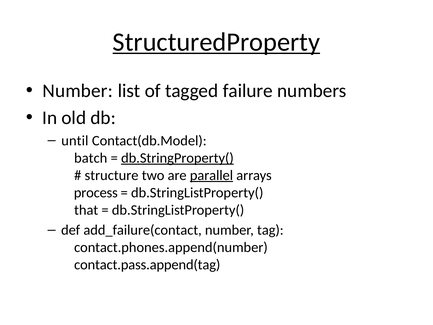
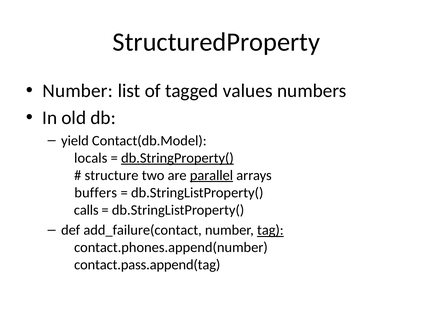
StructuredProperty underline: present -> none (216, 42)
failure: failure -> values (248, 91)
until: until -> yield (75, 141)
batch: batch -> locals (91, 158)
process: process -> buffers (96, 193)
that: that -> calls (86, 210)
tag underline: none -> present (270, 230)
